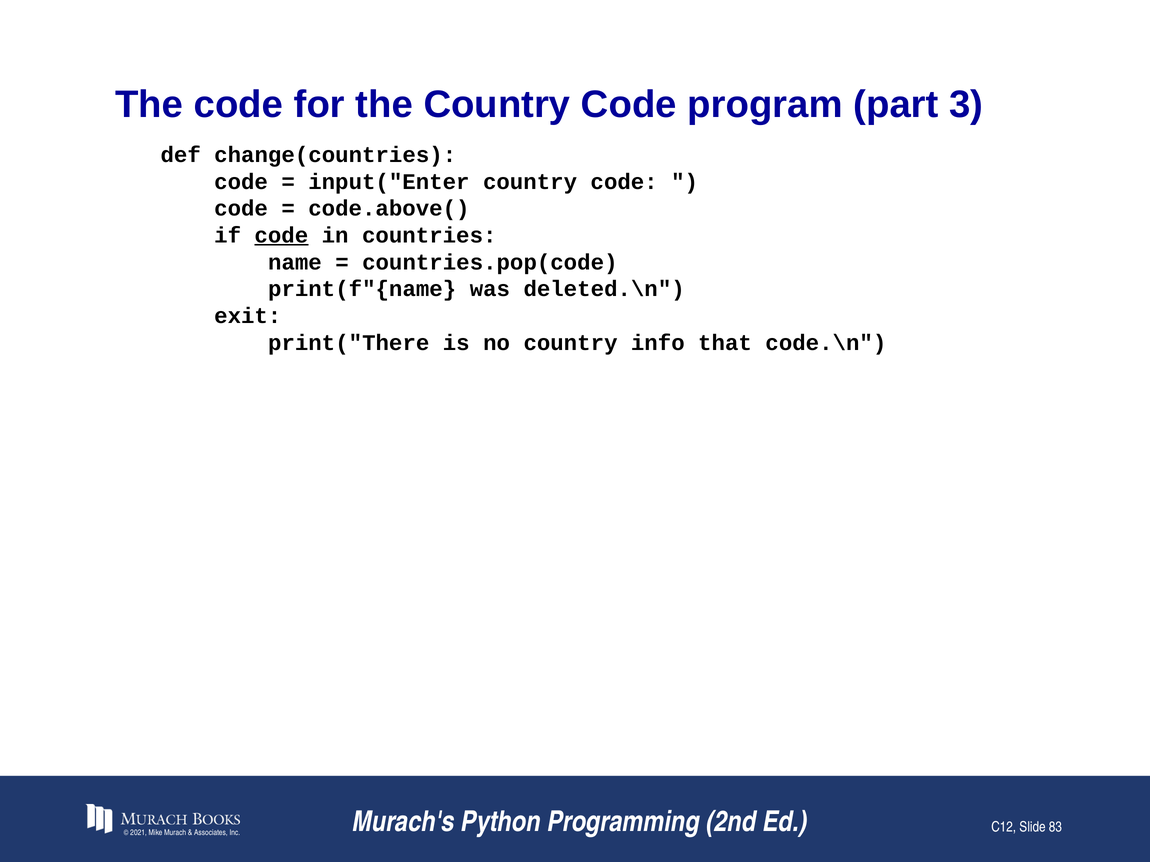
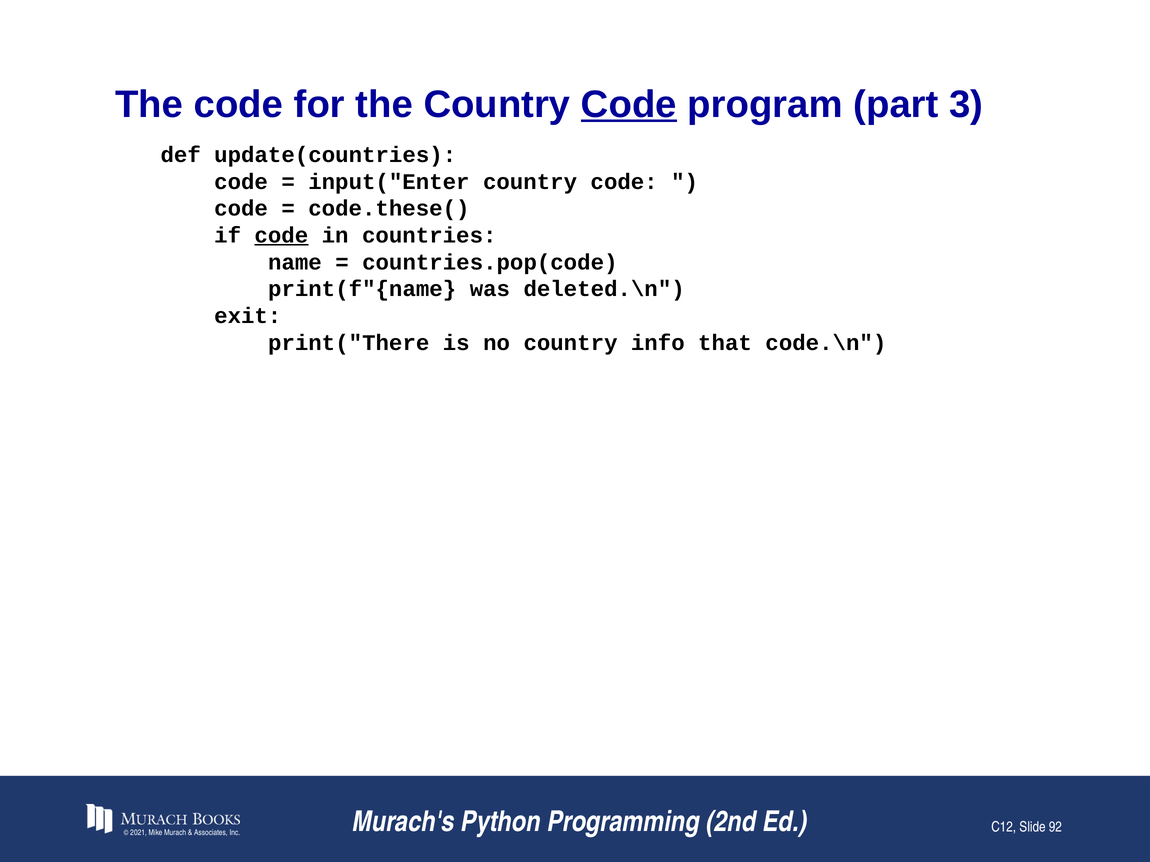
Code underline: none -> present (629, 104)
change(countries: change(countries -> update(countries (335, 155)
code.above(: code.above( -> code.these( (389, 209)
83: 83 -> 92 (1055, 827)
